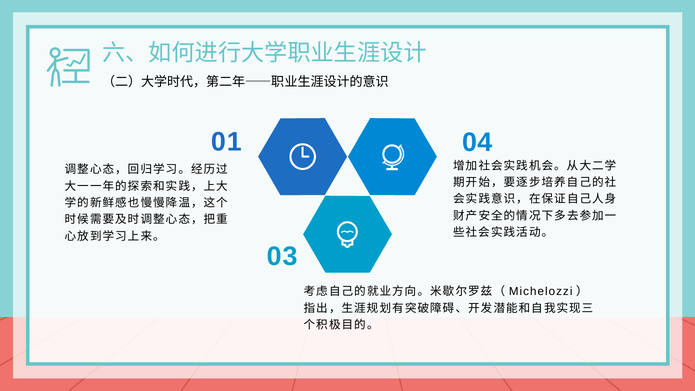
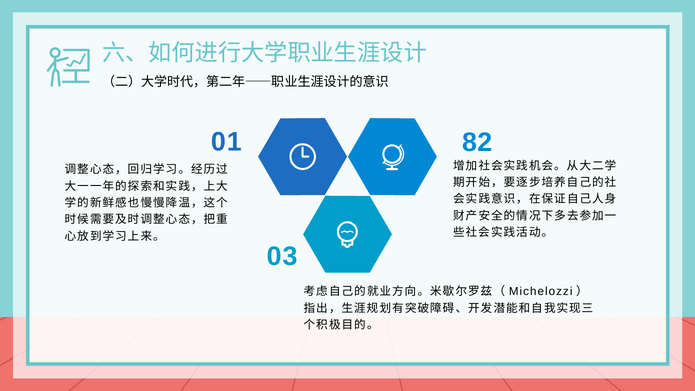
04: 04 -> 82 (477, 142)
